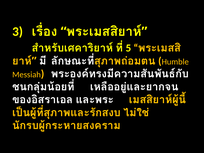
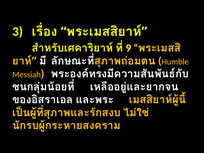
5: 5 -> 9 (128, 48)
